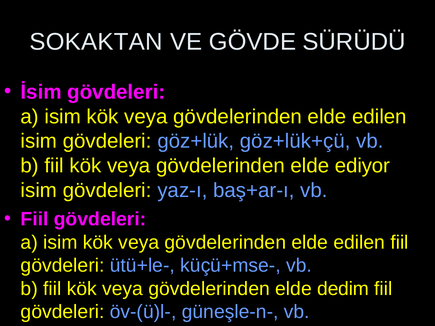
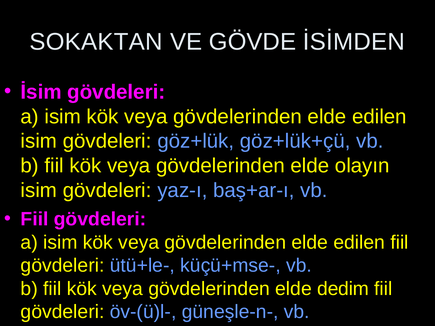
SÜRÜDÜ: SÜRÜDÜ -> İSİMDEN (354, 42)
ediyor: ediyor -> olayın (362, 166)
